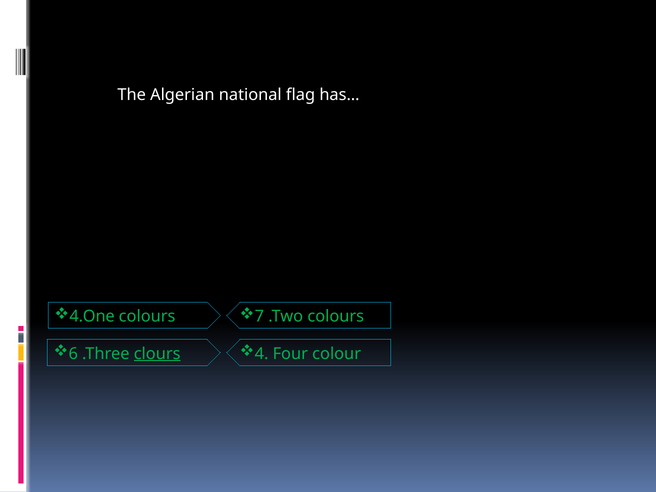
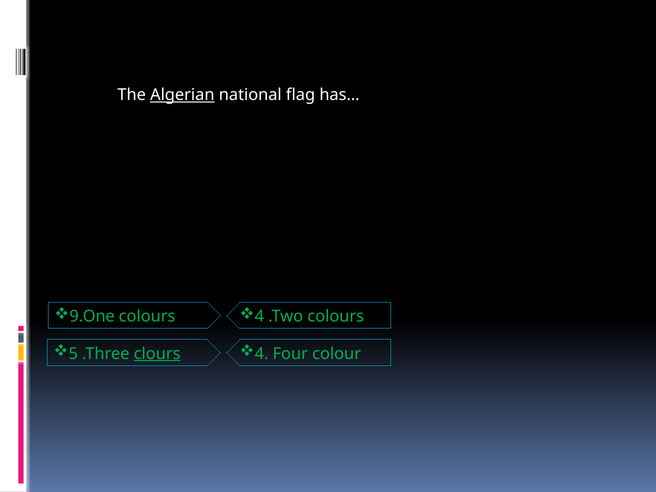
Algerian underline: none -> present (182, 95)
4.One: 4.One -> 9.One (92, 316)
7: 7 -> 4 (259, 317)
6: 6 -> 5 (73, 354)
